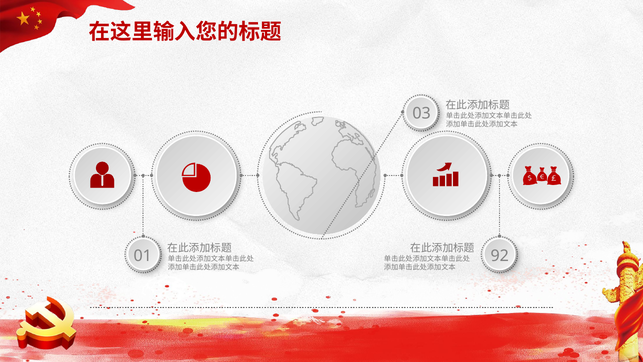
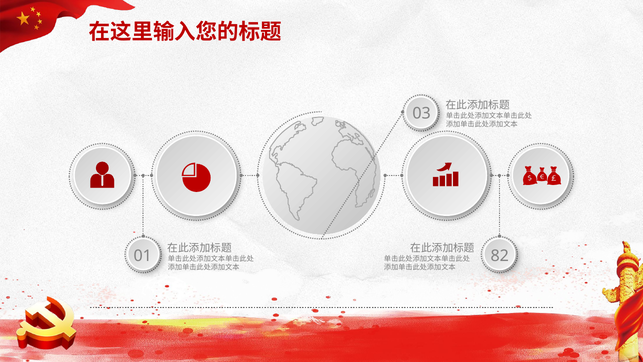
92: 92 -> 82 (500, 256)
